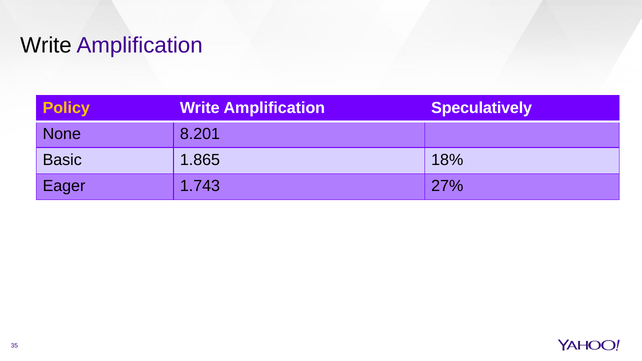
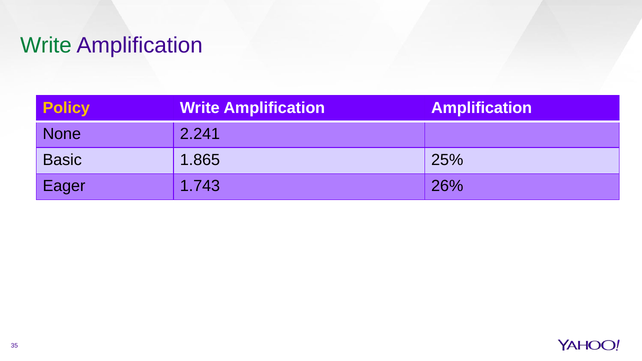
Write colour: black -> green (46, 46)
Amplification Speculatively: Speculatively -> Amplification (482, 108)
8.201: 8.201 -> 2.241 (200, 134)
18%: 18% -> 25% (447, 160)
27%: 27% -> 26% (447, 186)
